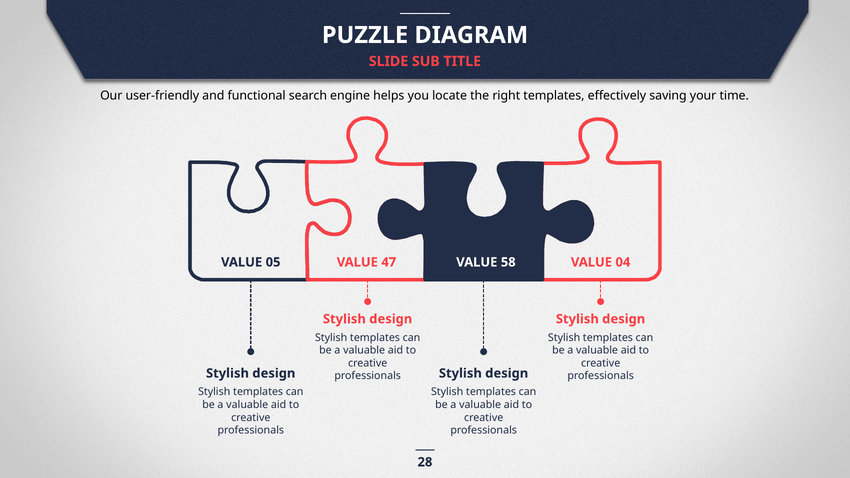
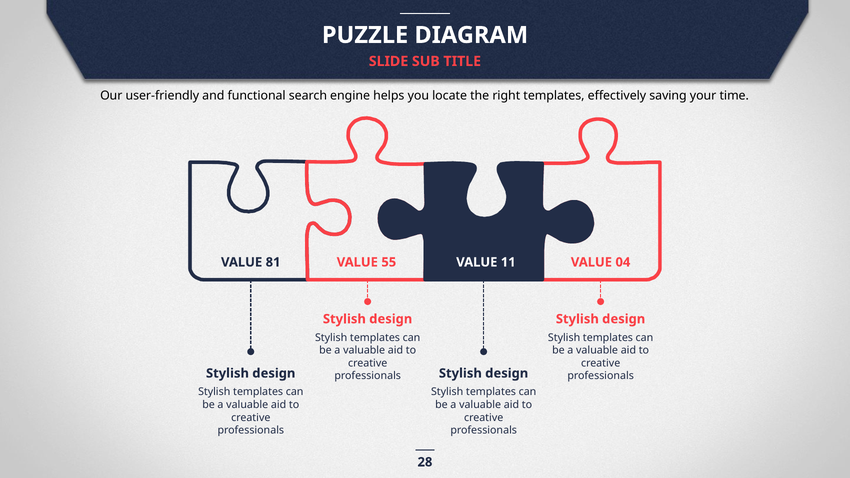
05: 05 -> 81 (273, 262)
47: 47 -> 55 (389, 262)
58: 58 -> 11 (508, 262)
